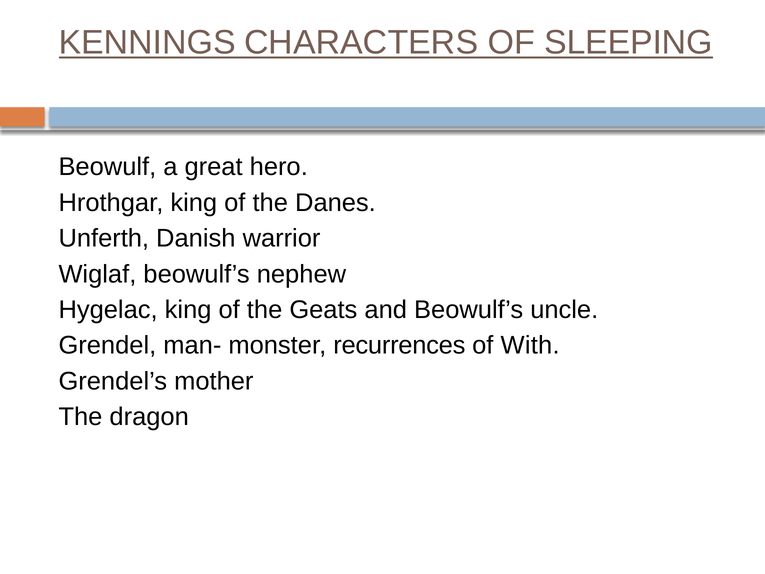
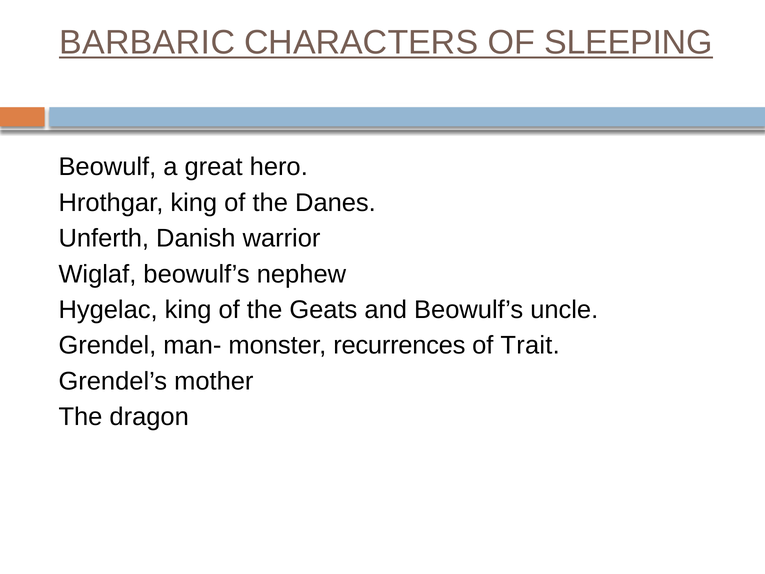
KENNINGS: KENNINGS -> BARBARIC (147, 43)
With: With -> Trait (530, 345)
